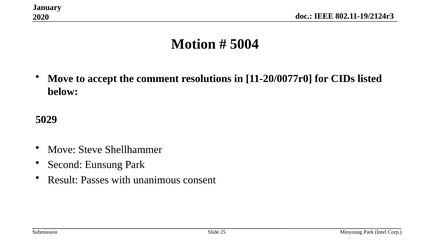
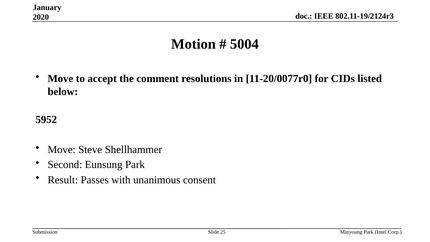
5029: 5029 -> 5952 (46, 120)
